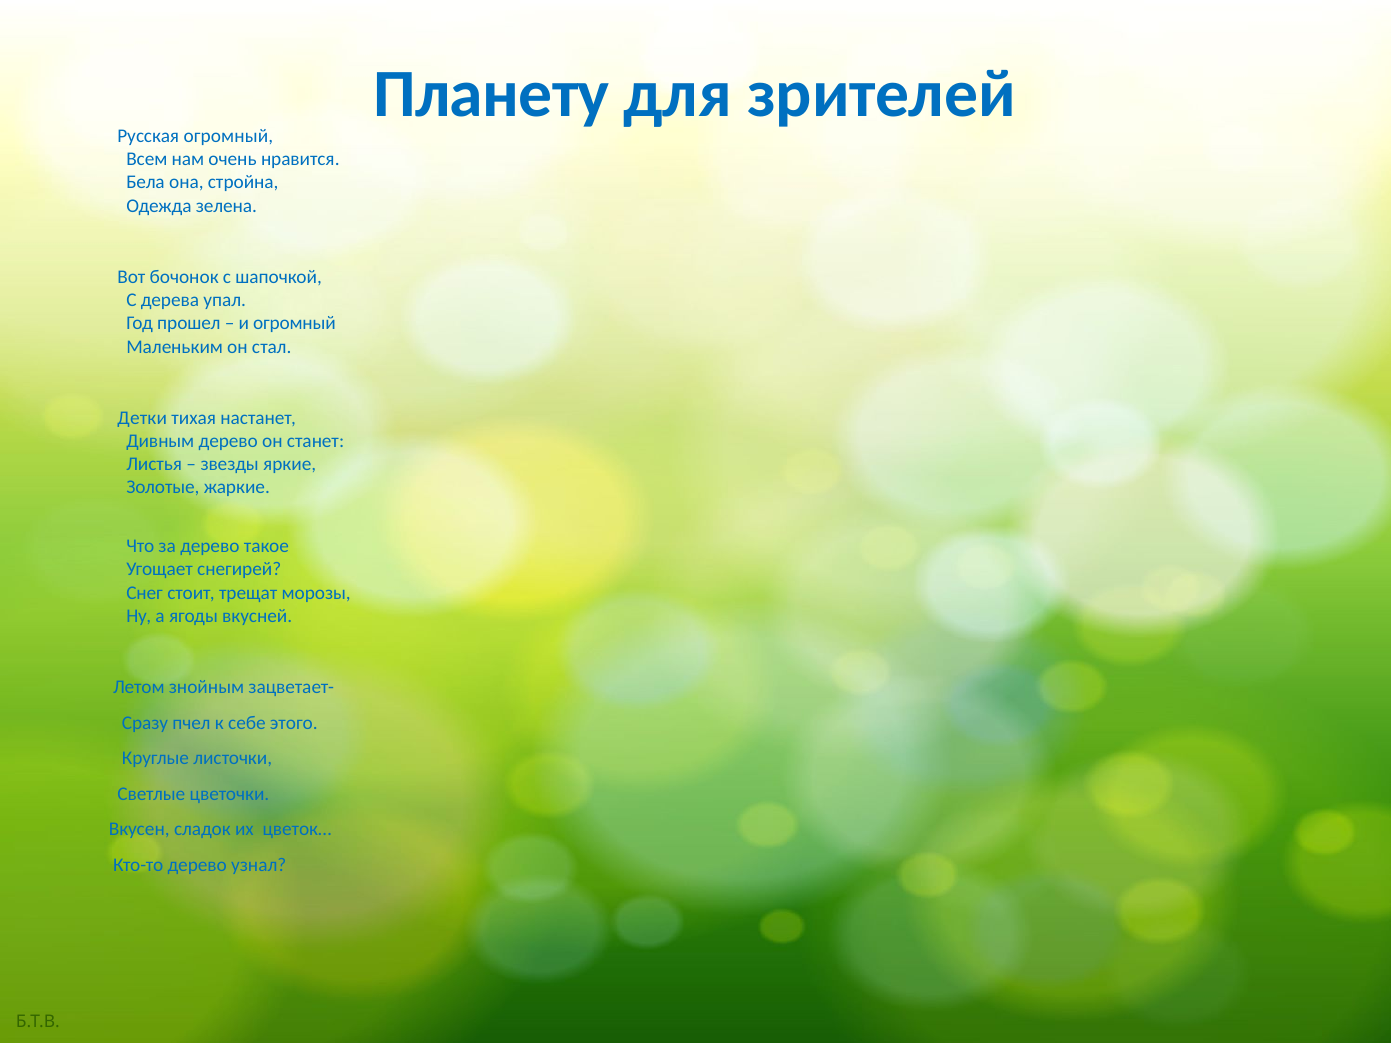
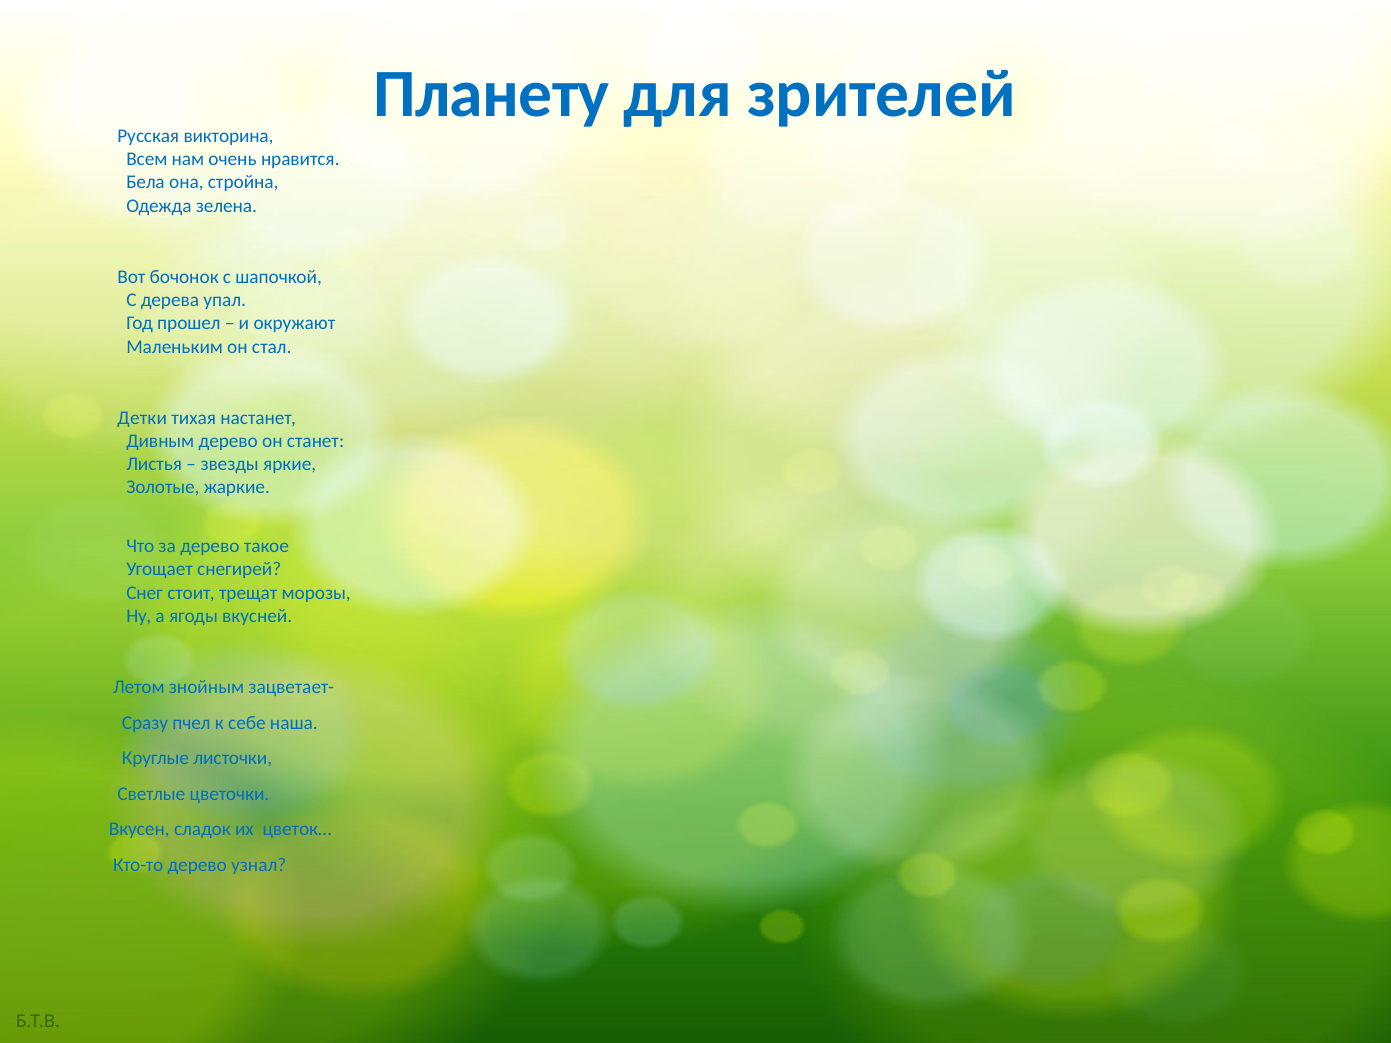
Русская огромный: огромный -> викторина (228, 136)
и огромный: огромный -> окружают (294, 324)
этого: этого -> наша (294, 723)
